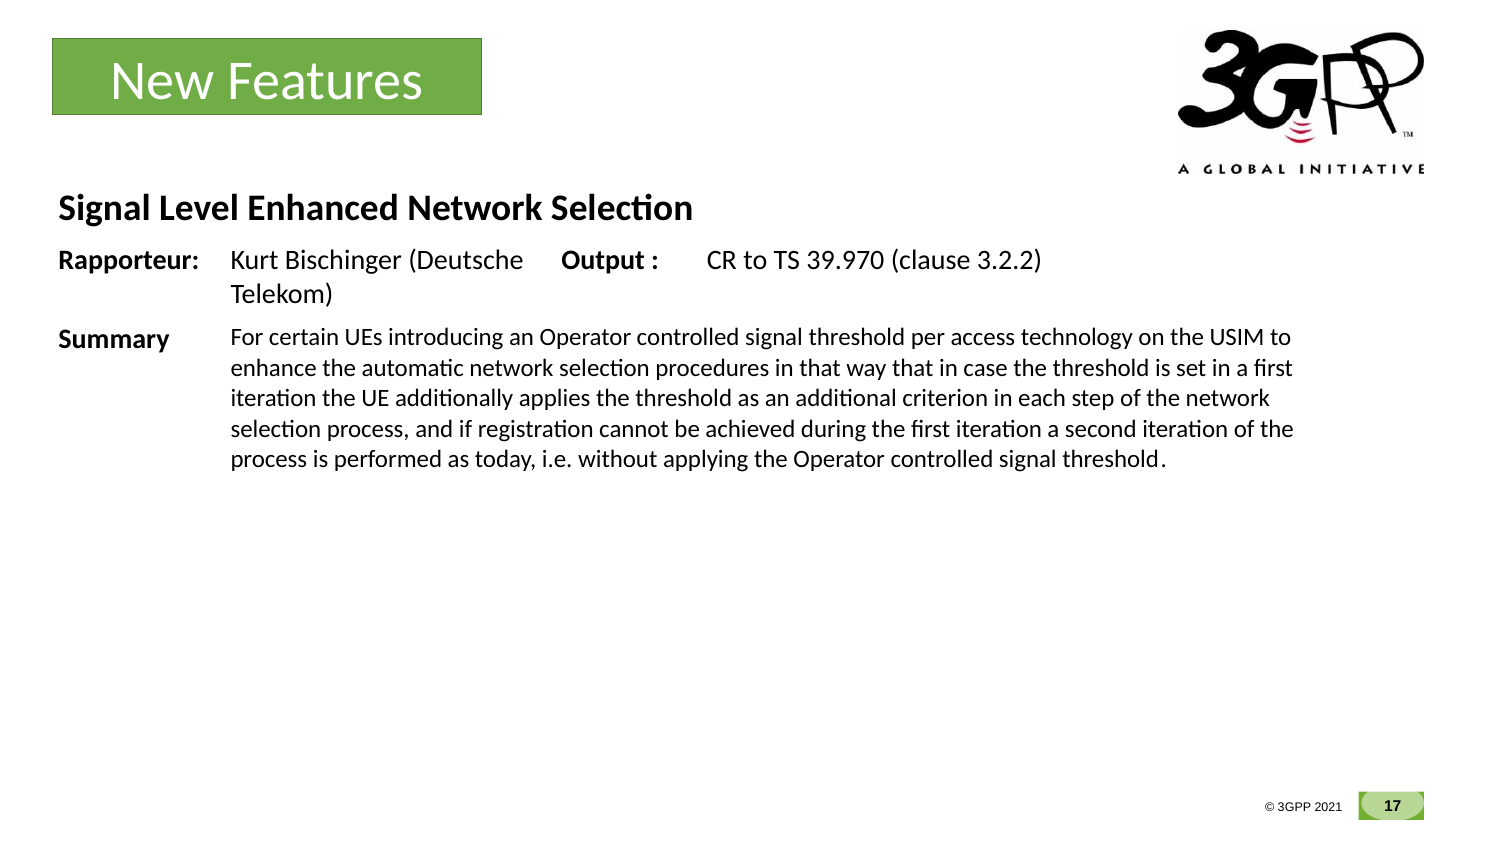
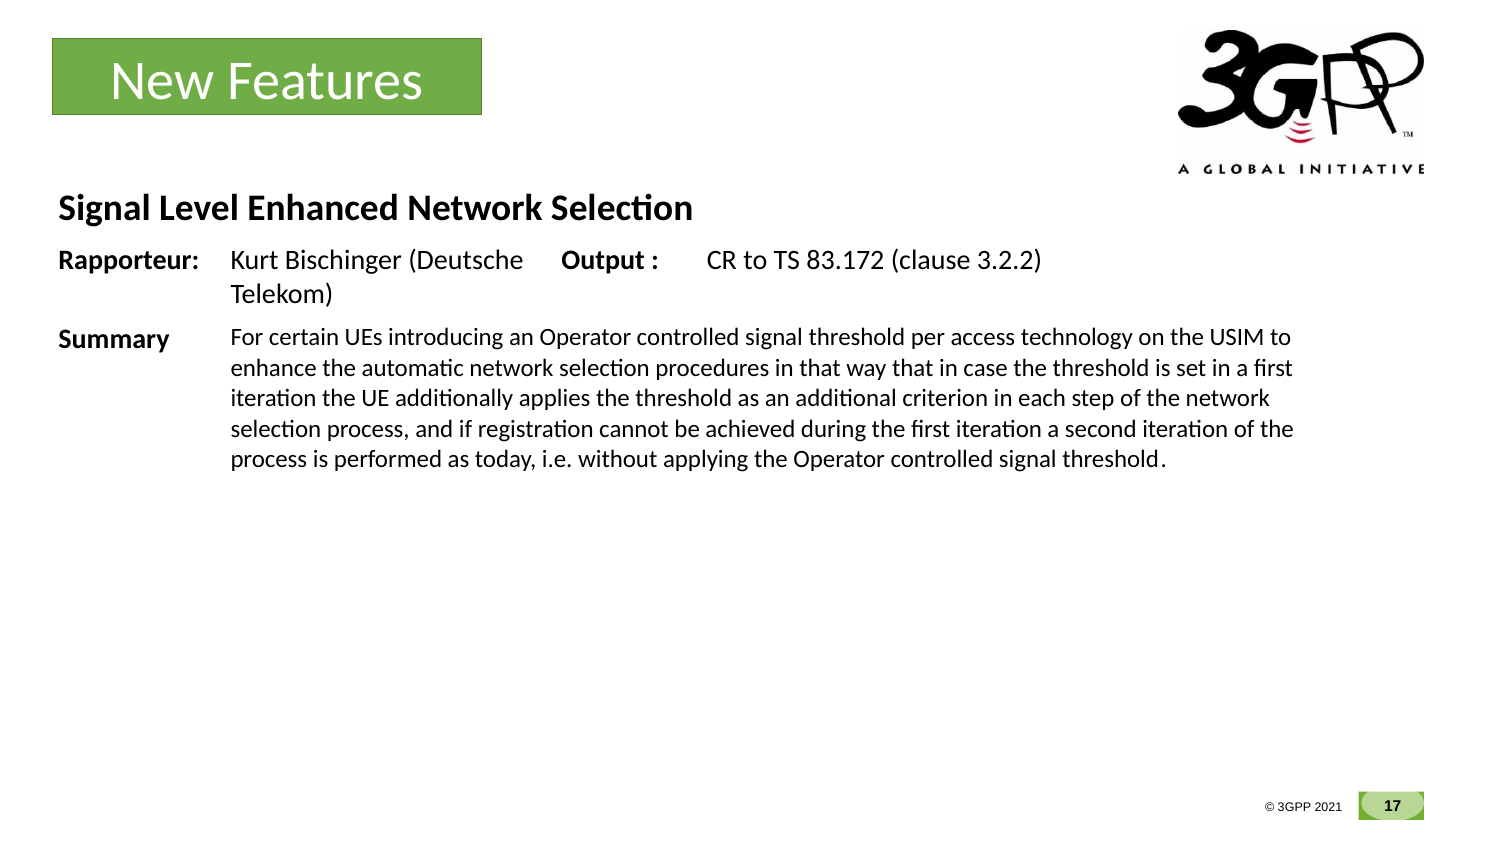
39.970: 39.970 -> 83.172 (845, 260)
